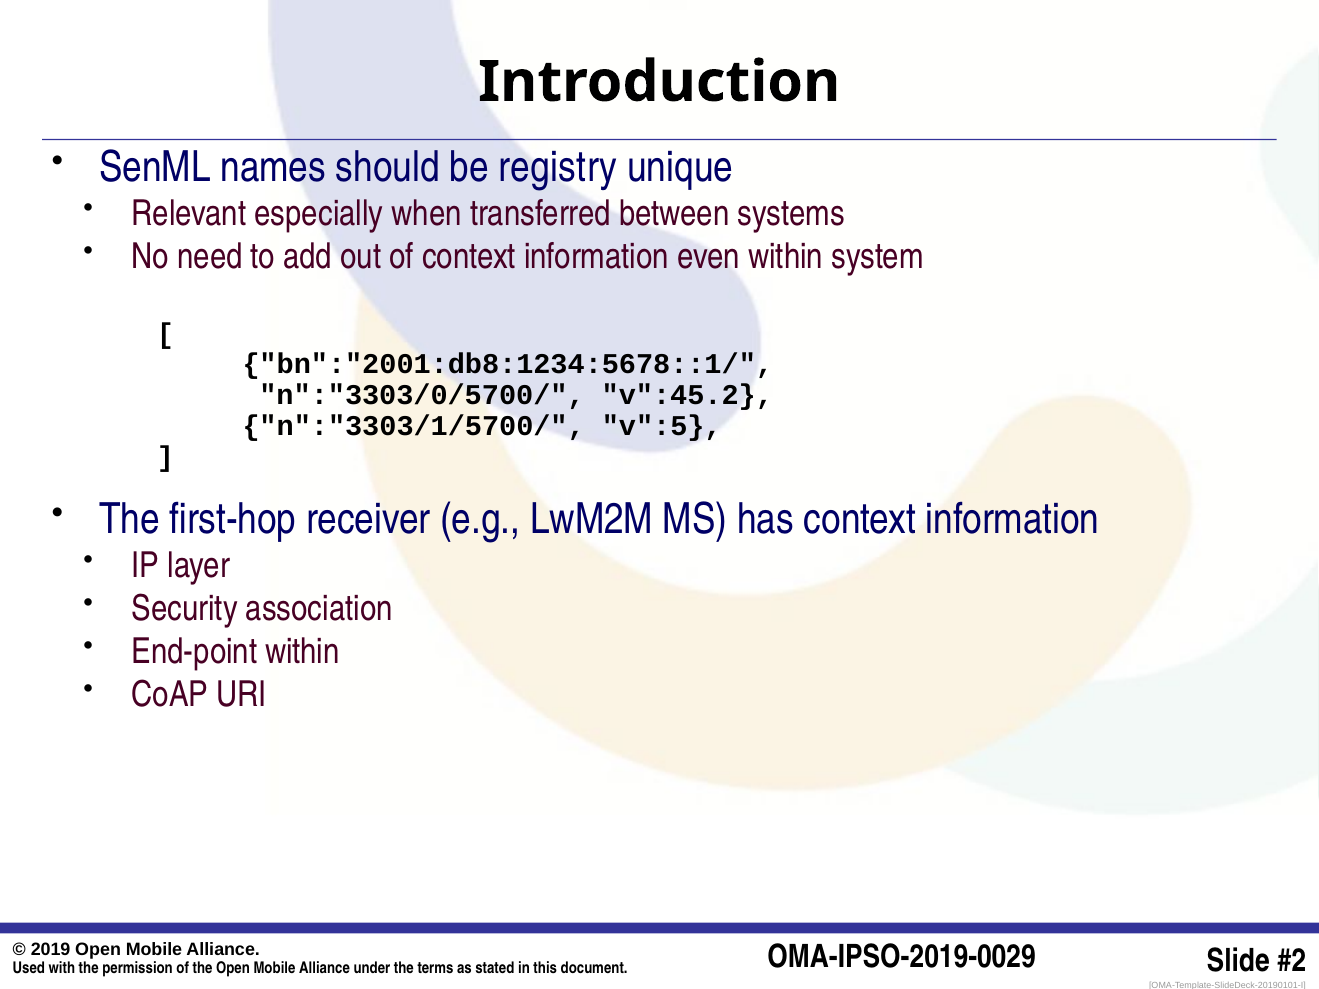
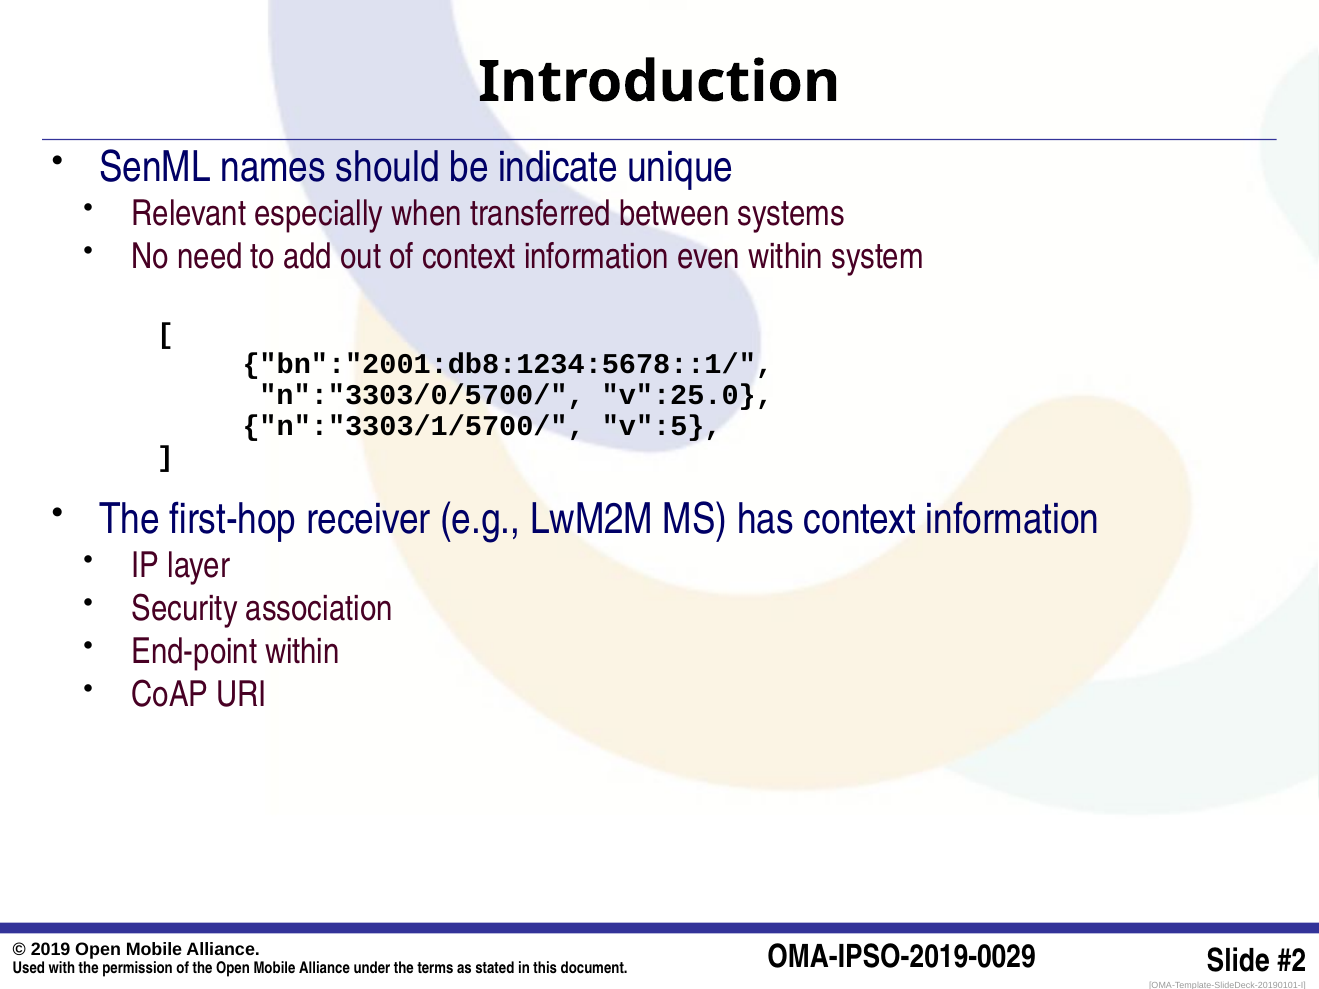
registry: registry -> indicate (558, 167)
v":45.2: v":45.2 -> v":25.0 (687, 396)
